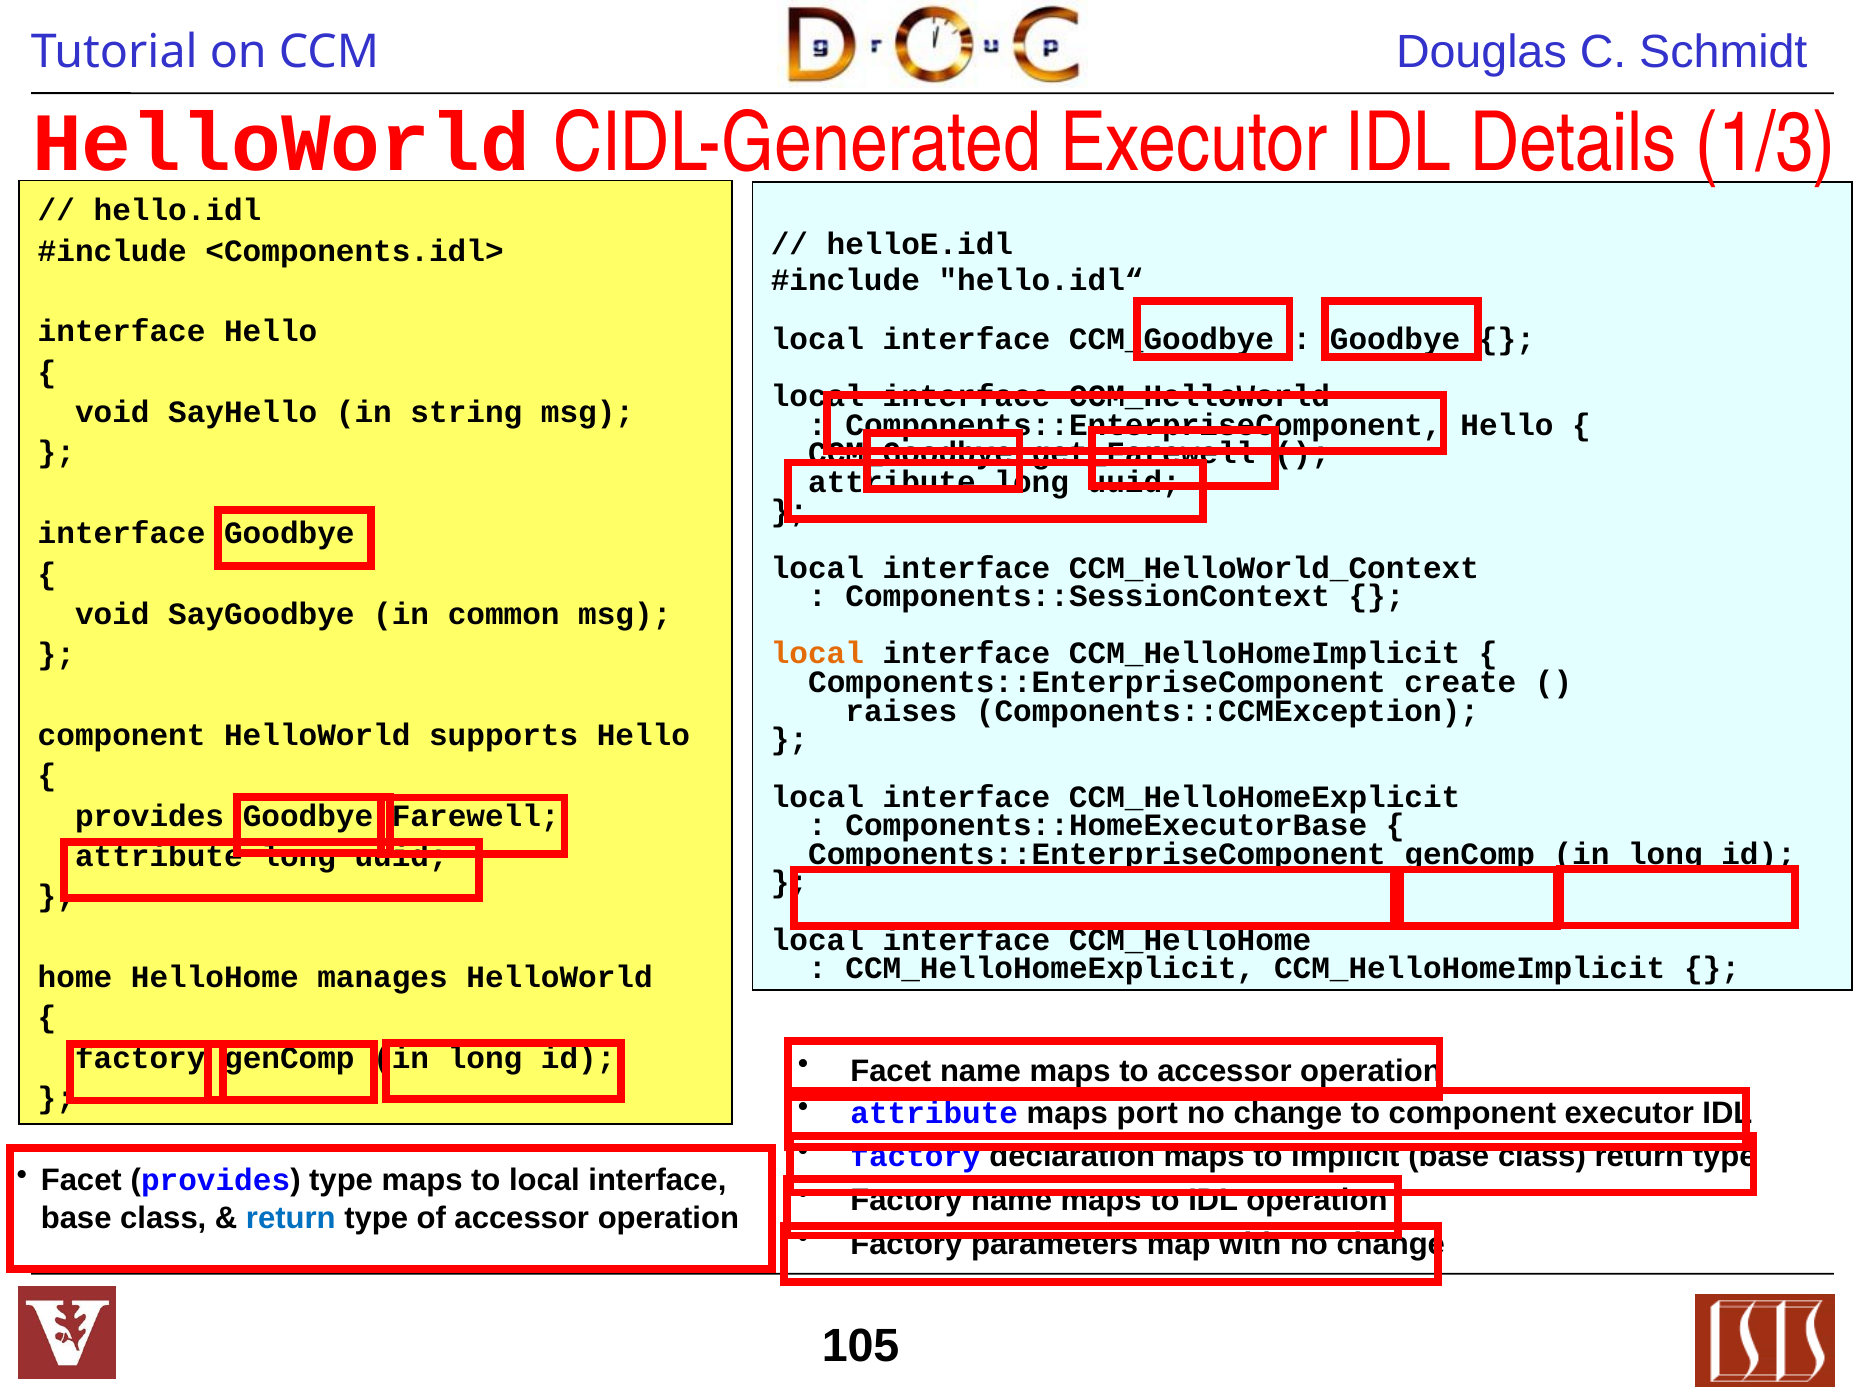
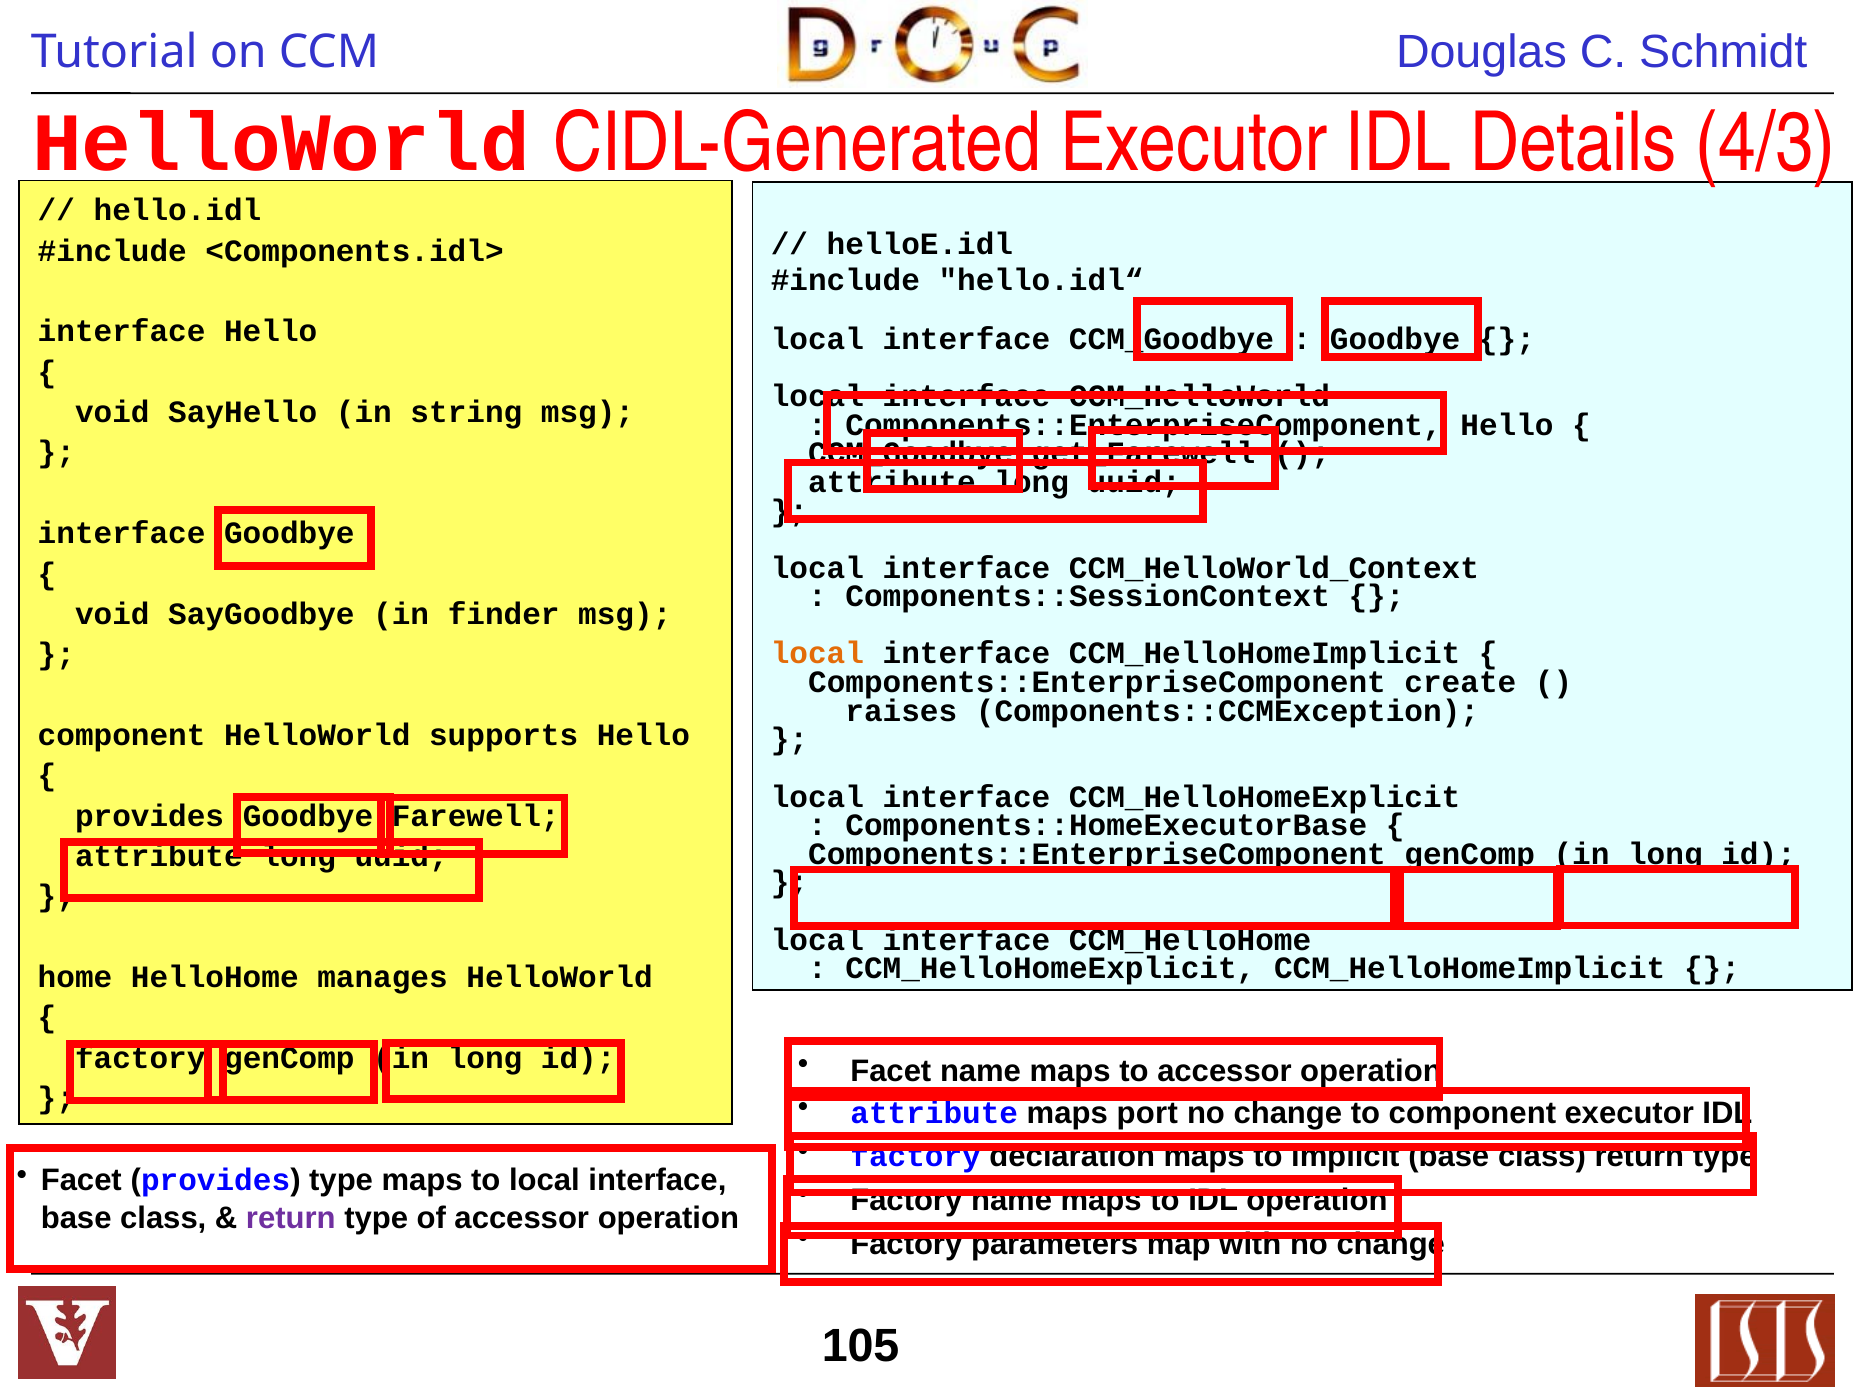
1/3: 1/3 -> 4/3 (1766, 144)
common: common -> finder (504, 614)
return colour: blue -> purple (291, 1219)
